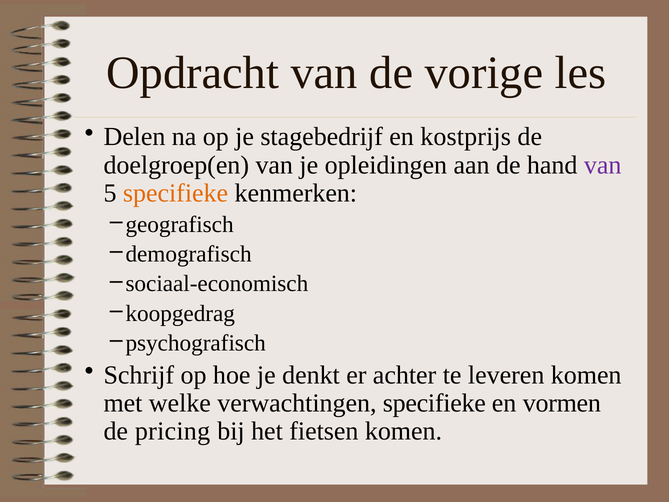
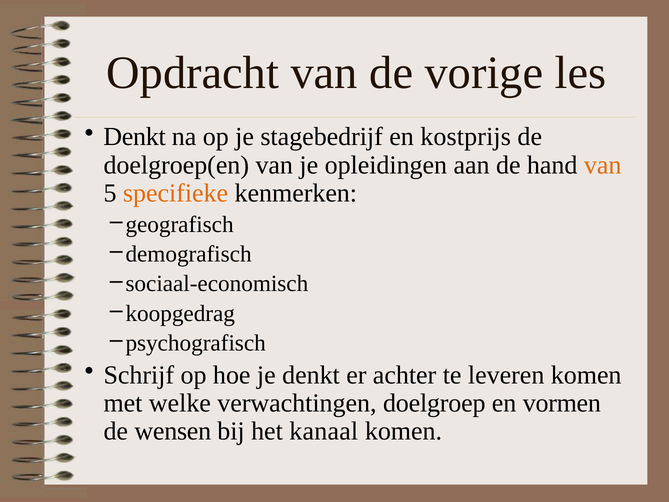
Delen: Delen -> Denkt (135, 137)
van colour: purple -> orange (603, 165)
verwachtingen specifieke: specifieke -> doelgroep (434, 403)
pricing: pricing -> wensen (173, 431)
fietsen: fietsen -> kanaal (324, 431)
